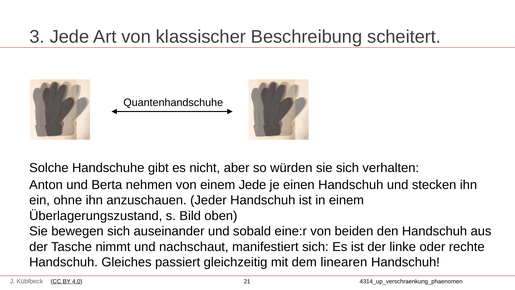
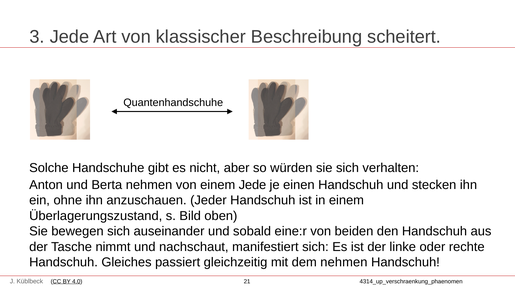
dem linearen: linearen -> nehmen (344, 262)
